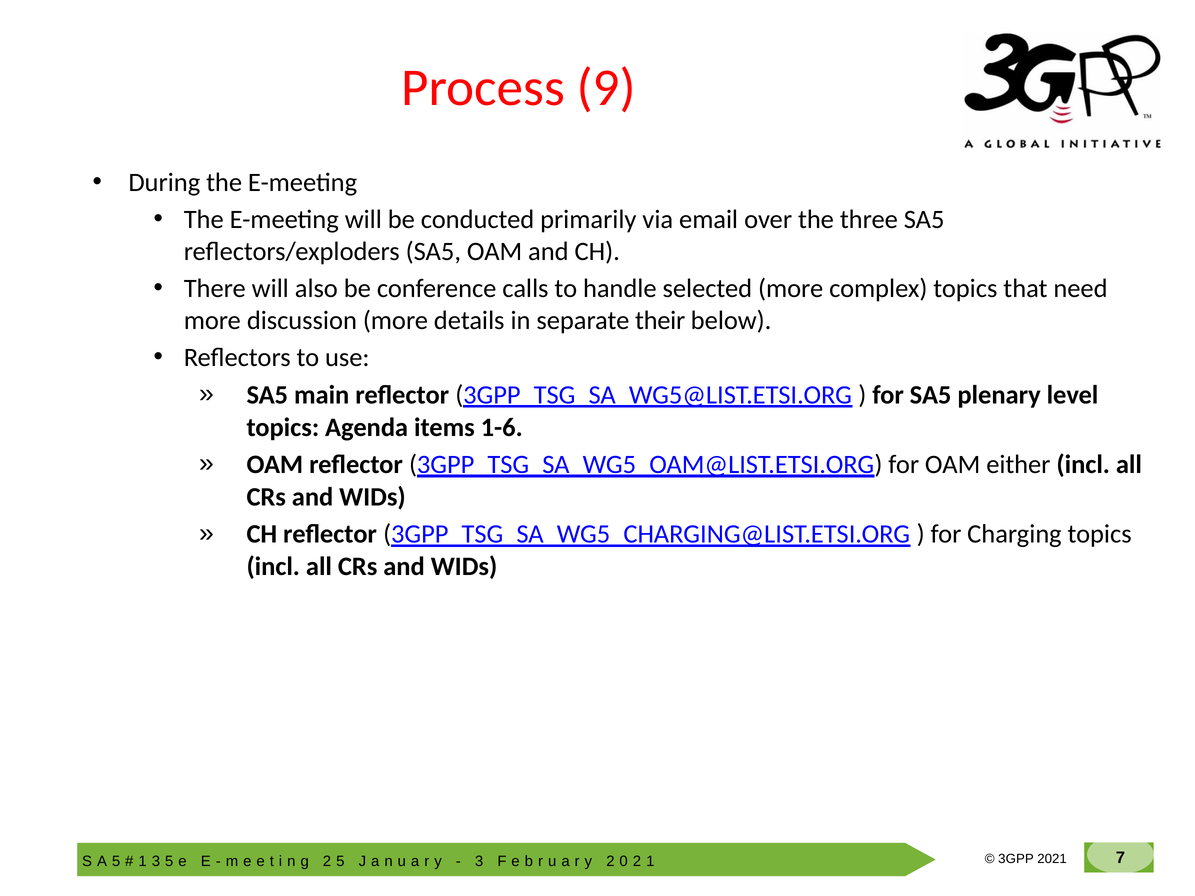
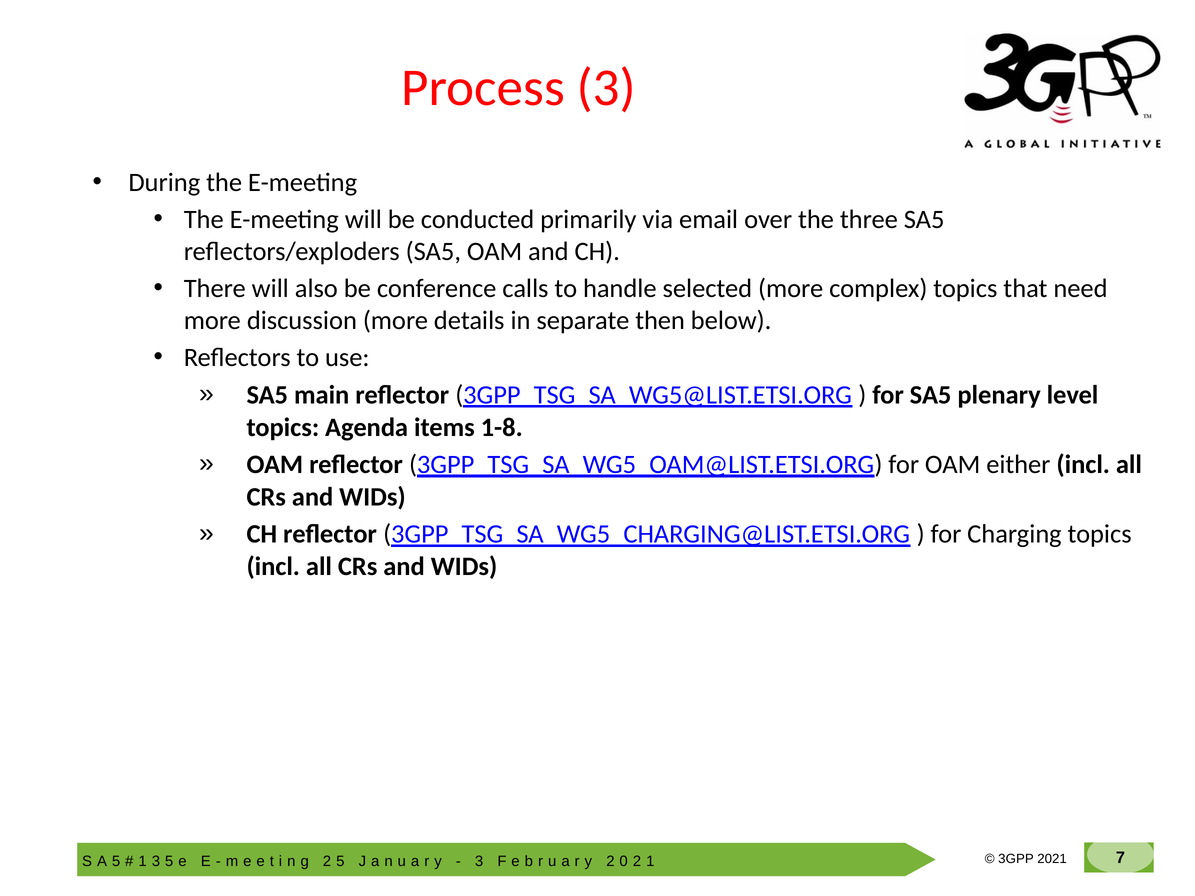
Process 9: 9 -> 3 (606, 88)
their: their -> then (660, 321)
1-6: 1-6 -> 1-8 (502, 427)
